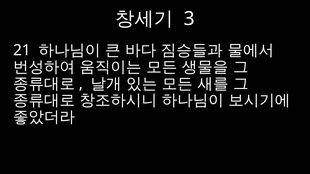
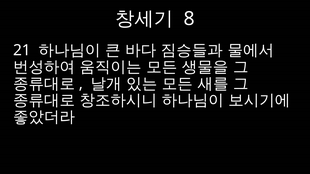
3: 3 -> 8 (189, 19)
